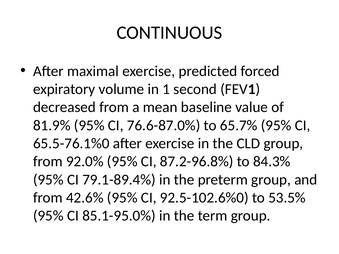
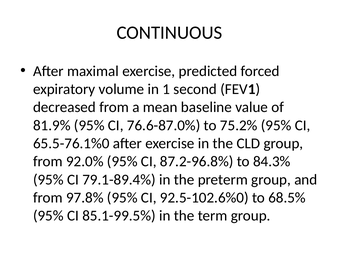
65.7%: 65.7% -> 75.2% (239, 125)
42.6%: 42.6% -> 97.8% (85, 198)
53.5%: 53.5% -> 68.5% (287, 198)
85.1-95.0%: 85.1-95.0% -> 85.1-99.5% (119, 216)
